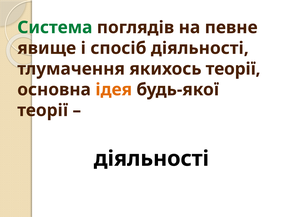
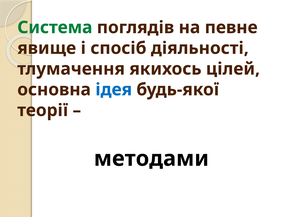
якихось теорії: теорії -> цілей (233, 69)
ідея colour: orange -> blue (114, 90)
діяльності: діяльності -> методами (151, 158)
